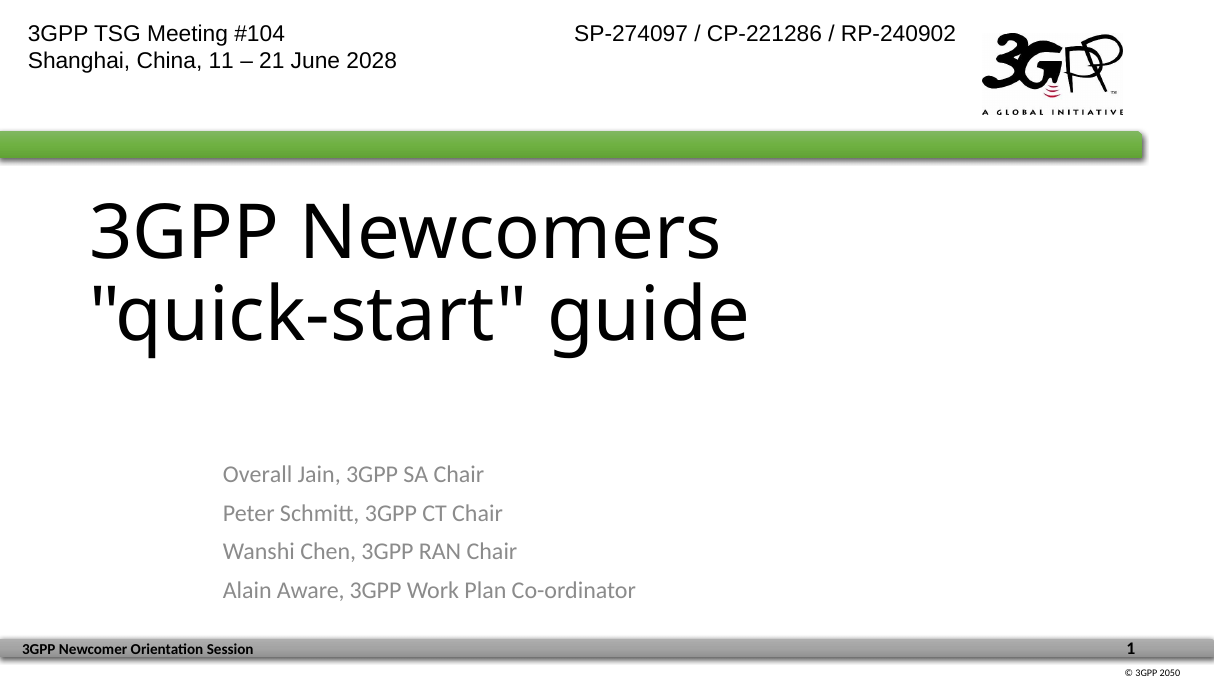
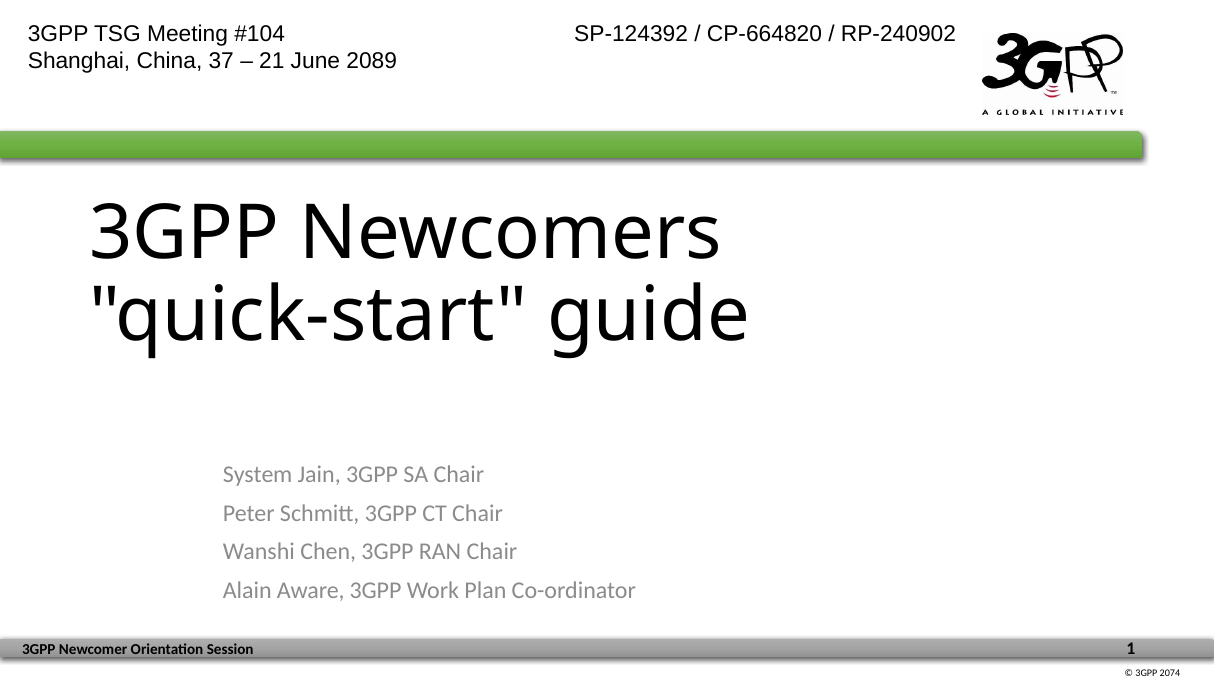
SP-274097: SP-274097 -> SP-124392 (631, 34)
CP-221286: CP-221286 -> CP-664820 (764, 34)
11: 11 -> 37 (221, 61)
2028: 2028 -> 2089 (372, 61)
Overall: Overall -> System (258, 474)
2050: 2050 -> 2074 (1170, 673)
